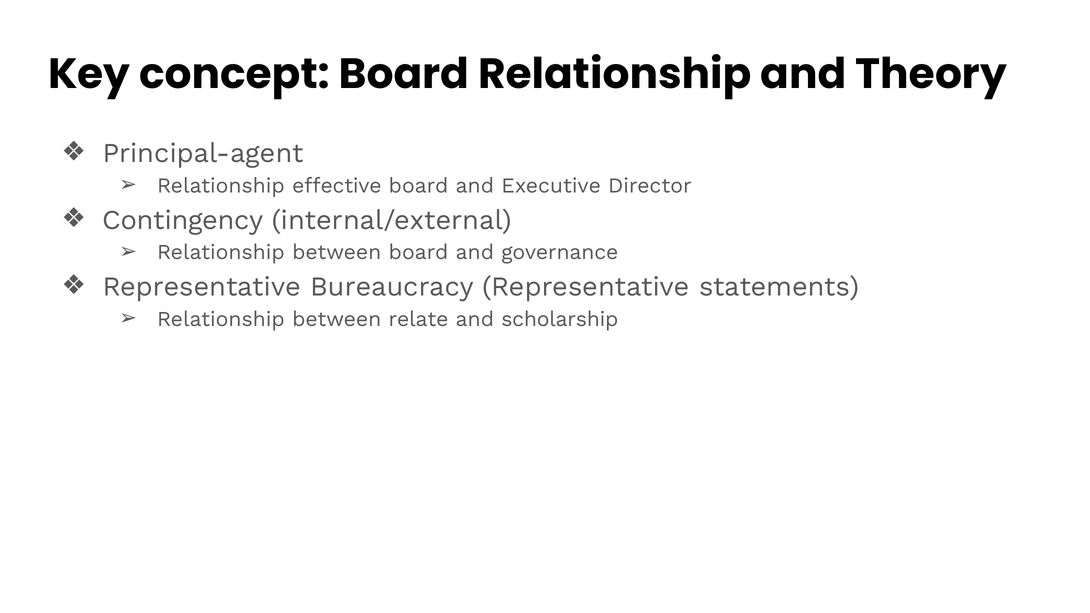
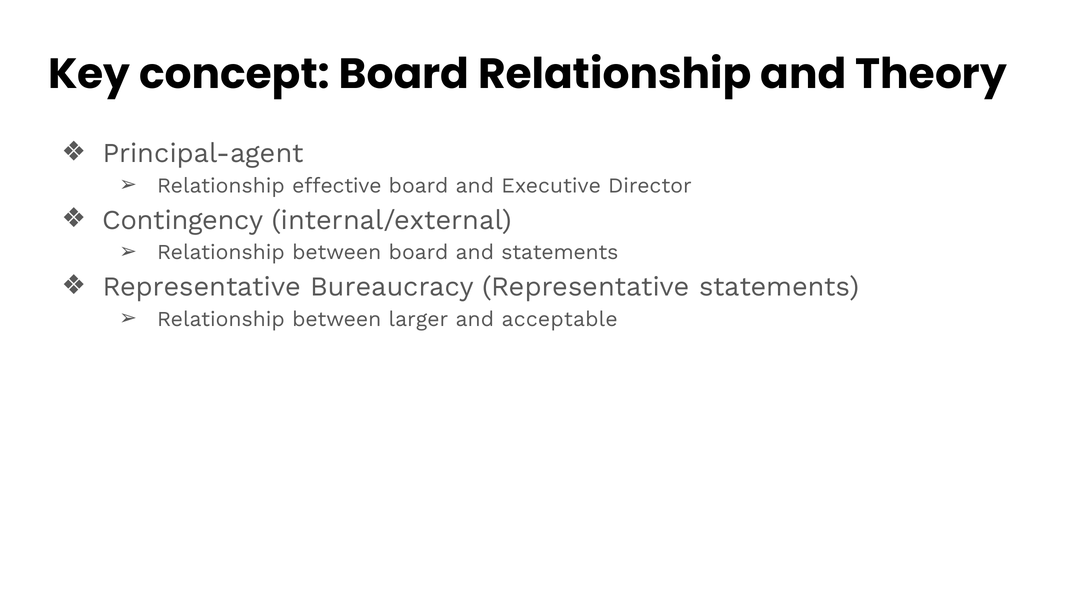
and governance: governance -> statements (560, 253)
relate: relate -> larger (418, 319)
scholarship: scholarship -> acceptable (560, 319)
